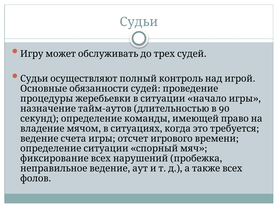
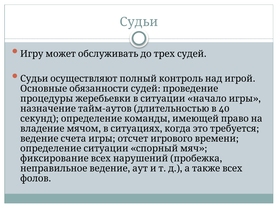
90: 90 -> 40 (224, 109)
